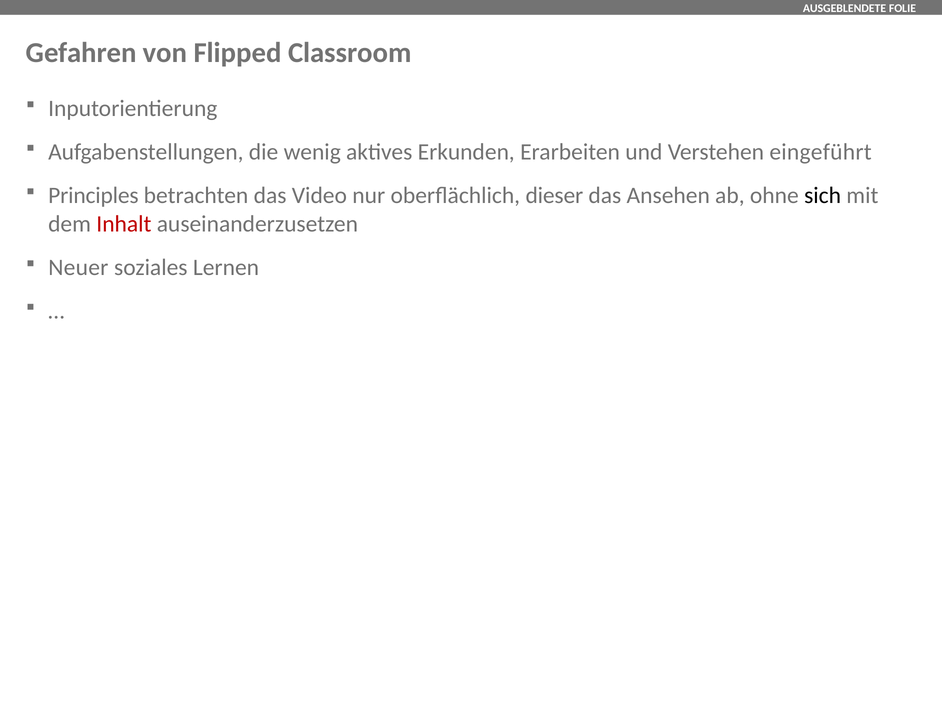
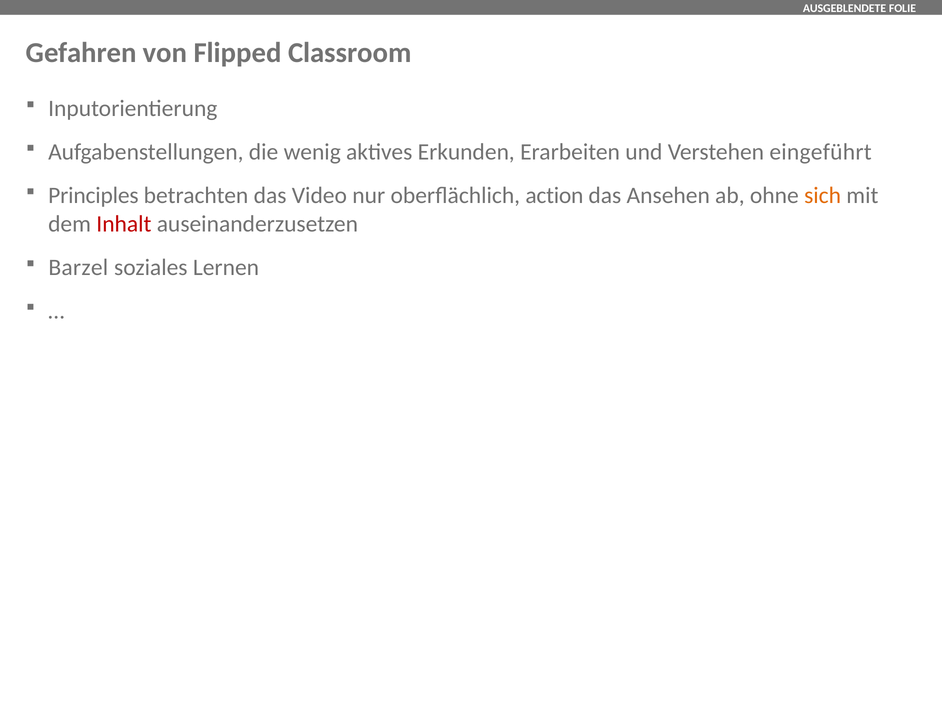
dieser: dieser -> action (554, 196)
sich colour: black -> orange (823, 196)
Neuer: Neuer -> Barzel (78, 268)
